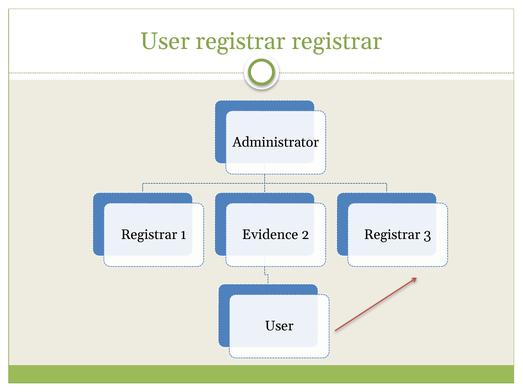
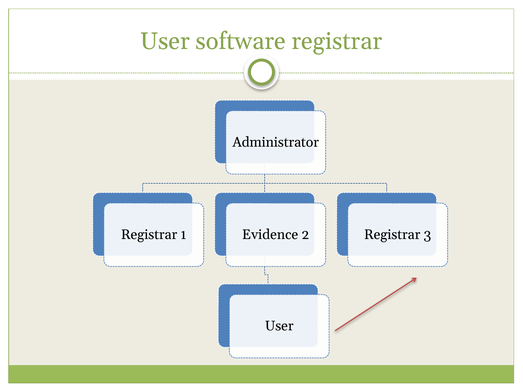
registrar: registrar -> software (241, 41)
